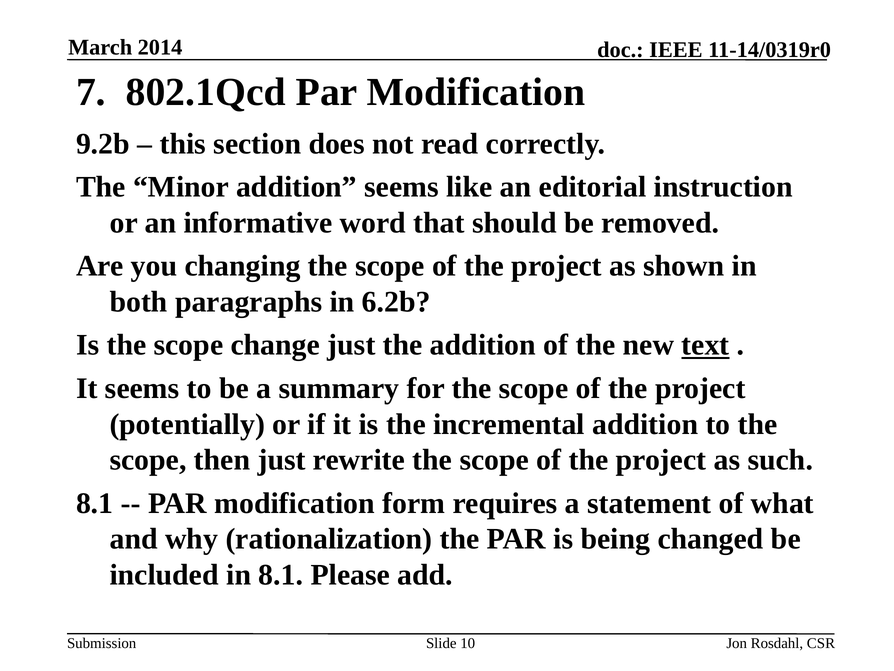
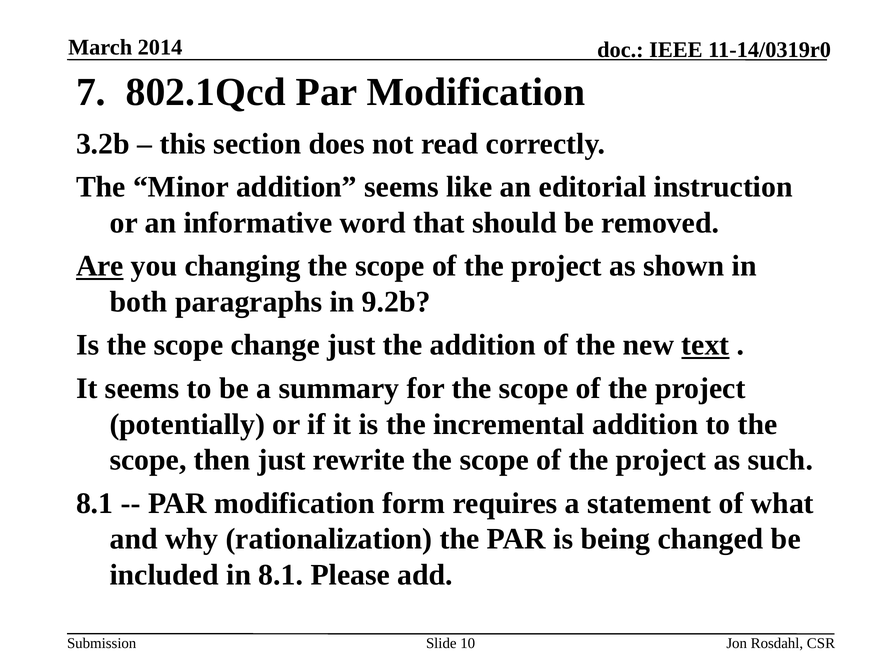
9.2b: 9.2b -> 3.2b (103, 144)
Are underline: none -> present (100, 266)
6.2b: 6.2b -> 9.2b (396, 302)
